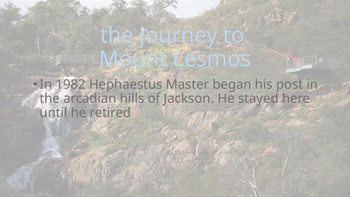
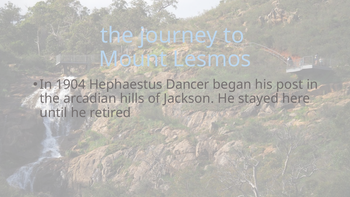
1982: 1982 -> 1904 (71, 84)
Master: Master -> Dancer (188, 84)
